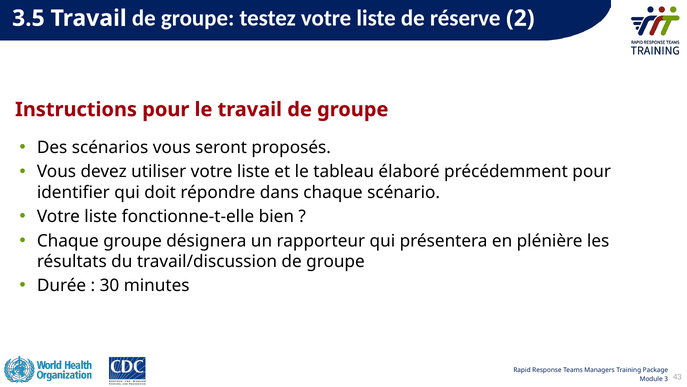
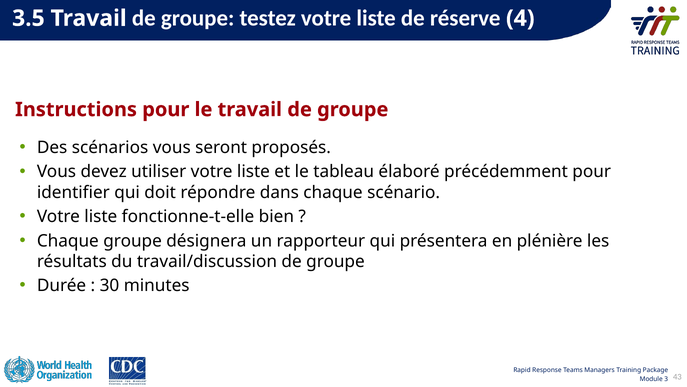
2: 2 -> 4 (520, 18)
